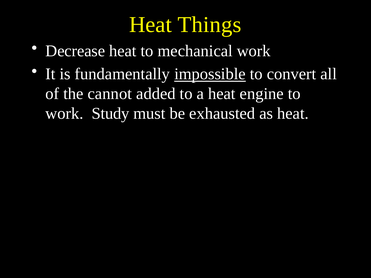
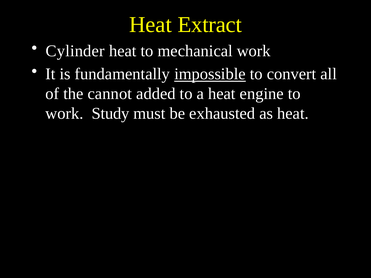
Things: Things -> Extract (210, 25)
Decrease: Decrease -> Cylinder (75, 51)
